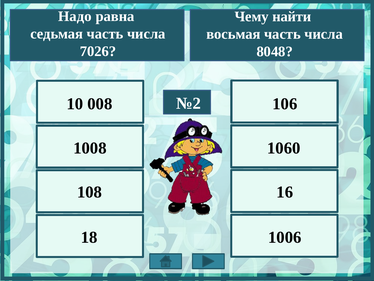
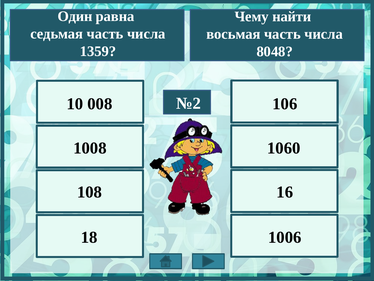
Надо: Надо -> Один (75, 16)
7026: 7026 -> 1359 (98, 51)
